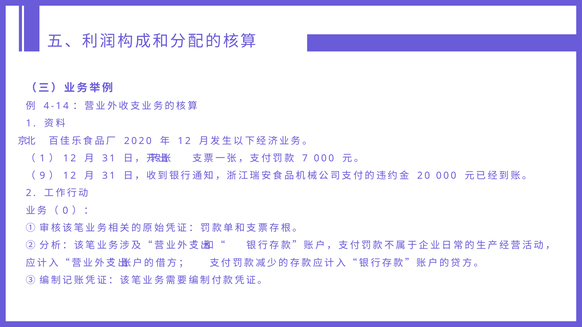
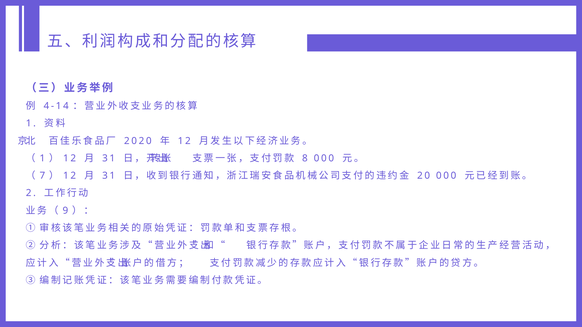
7: 7 -> 8 (305, 158)
9: 9 -> 7 (42, 176)
0: 0 -> 9 (65, 211)
